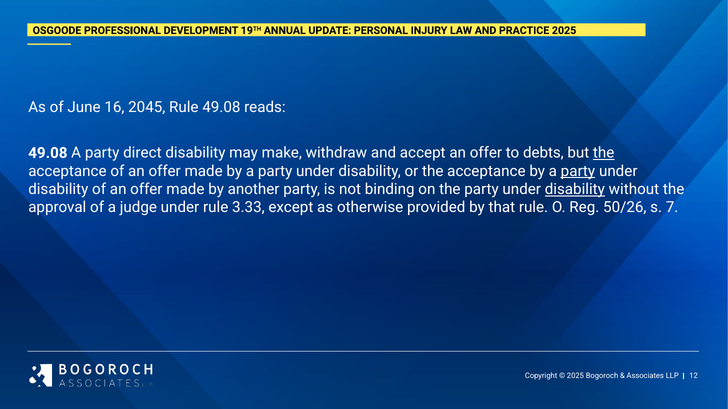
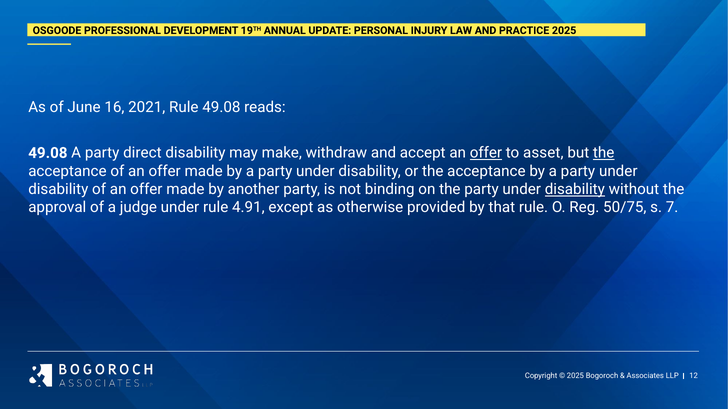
2045: 2045 -> 2021 (147, 108)
offer underline: none -> present (486, 153)
debts: debts -> asset (543, 153)
party underline: present -> none (578, 171)
3.33: 3.33 -> 4.91 (248, 208)
50/26: 50/26 -> 50/75 (625, 208)
